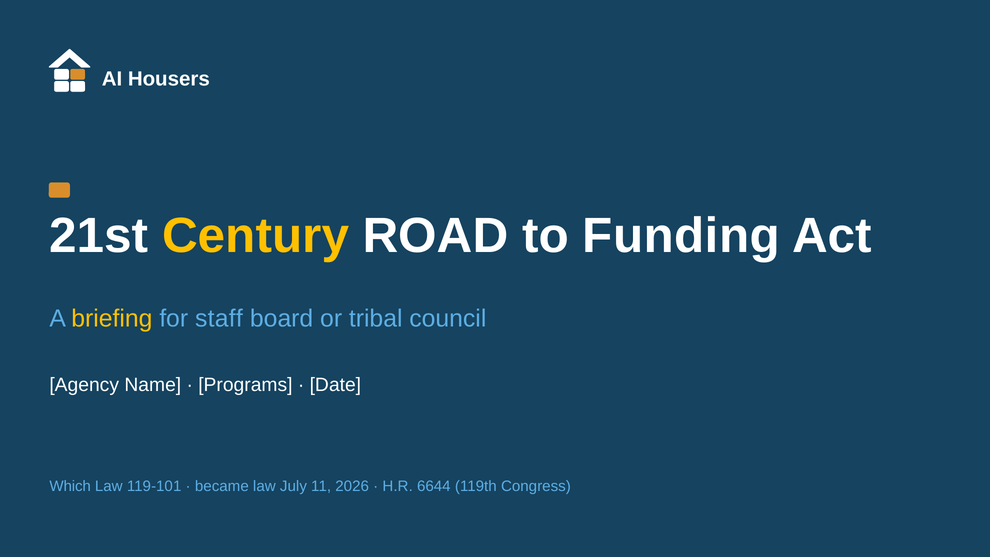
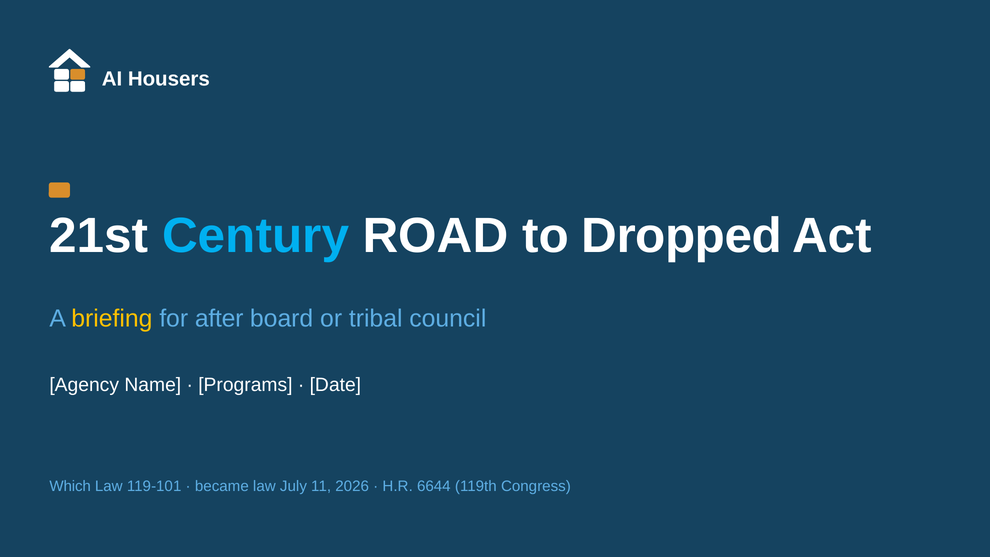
Century colour: yellow -> light blue (256, 236)
Funding: Funding -> Dropped (682, 236)
staff: staff -> after (219, 319)
